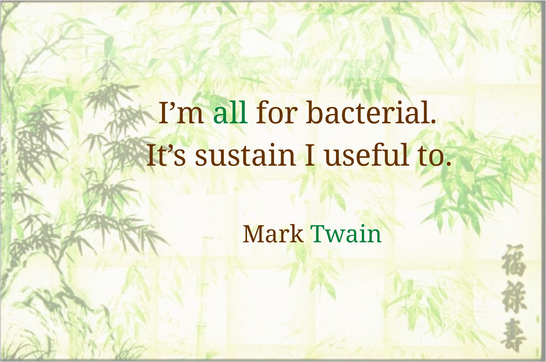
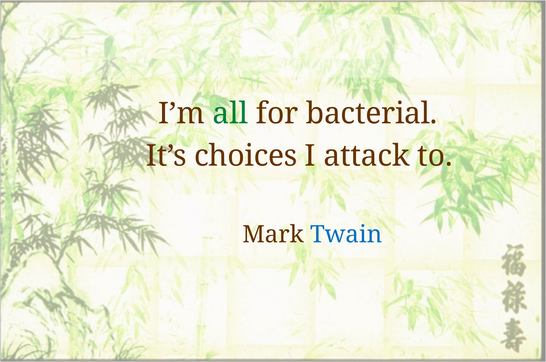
sustain: sustain -> choices (246, 156)
useful: useful -> attack (366, 156)
Twain colour: green -> blue (346, 235)
